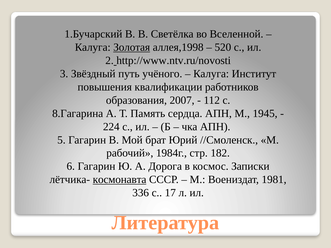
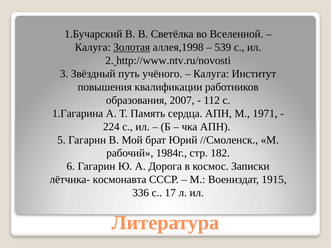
520: 520 -> 539 (223, 47)
8.Гагарина: 8.Гагарина -> 1.Гагарина (78, 114)
1945: 1945 -> 1971 (265, 114)
космонавта underline: present -> none (120, 180)
1981: 1981 -> 1915 (274, 180)
